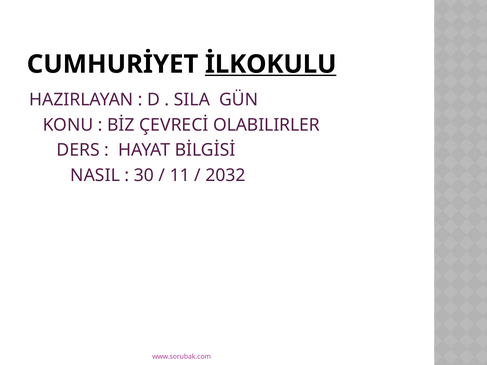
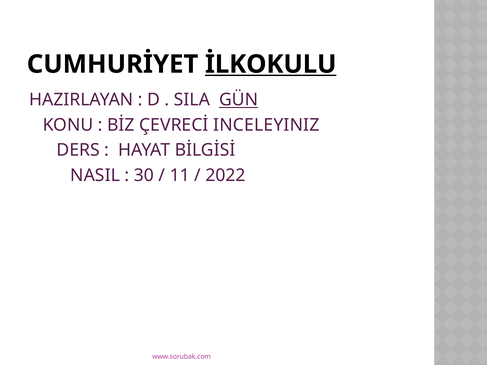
GÜN underline: none -> present (239, 100)
OLABILIRLER: OLABILIRLER -> INCELEYINIZ (266, 125)
2032: 2032 -> 2022 (226, 175)
